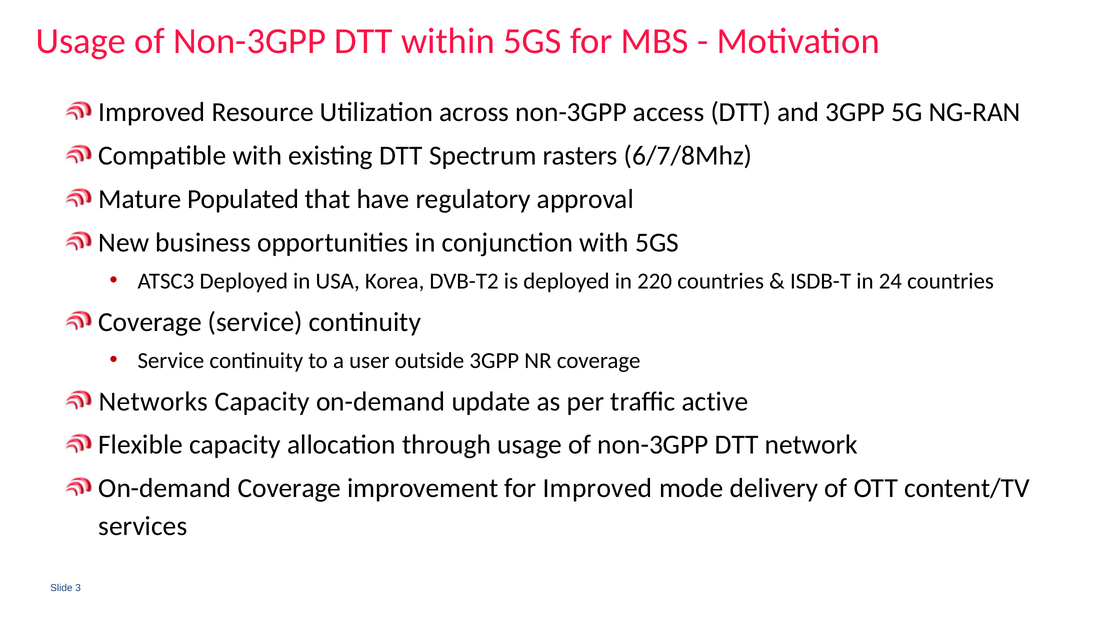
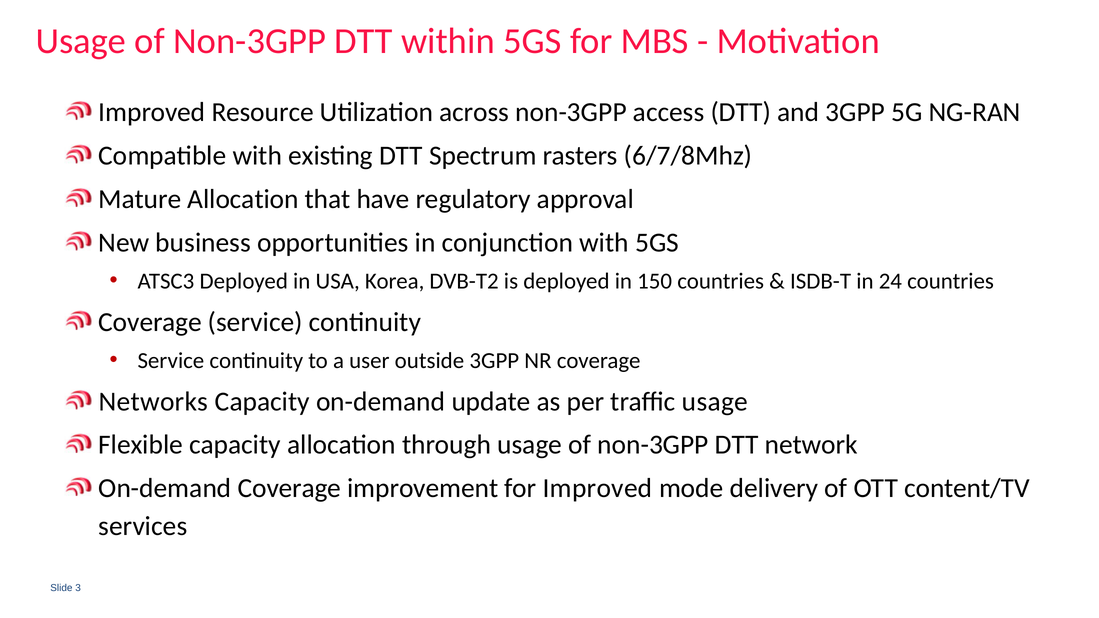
Mature Populated: Populated -> Allocation (243, 199)
220: 220 -> 150 (655, 281)
traffic active: active -> usage (715, 402)
